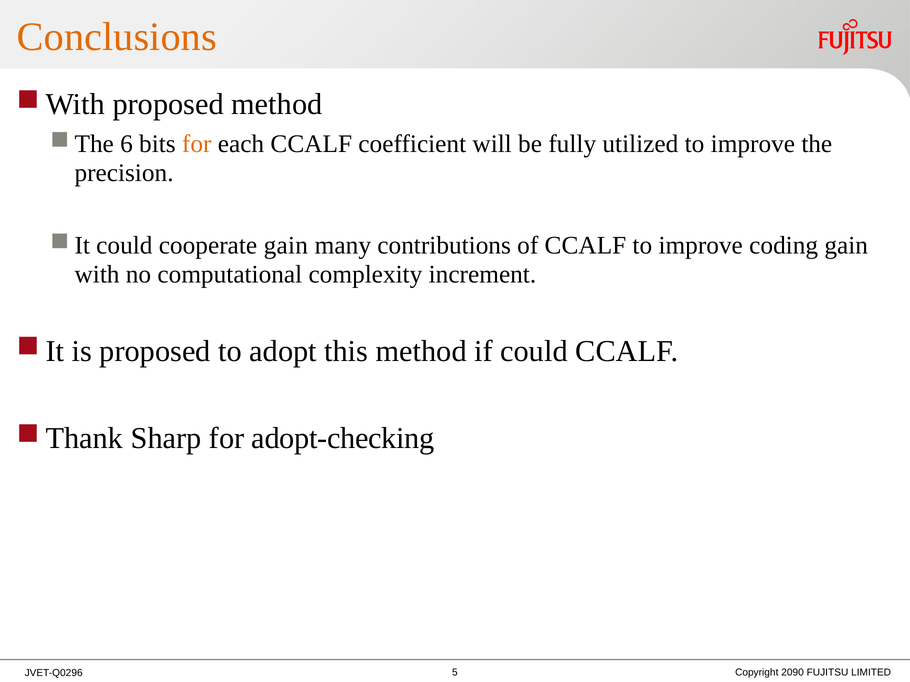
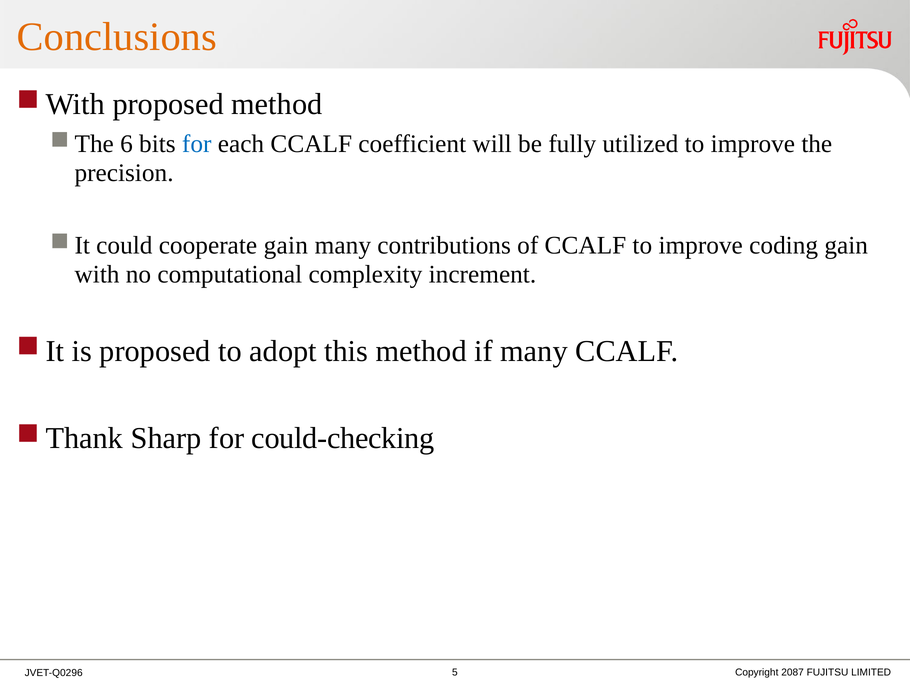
for colour: orange -> blue (197, 144)
if could: could -> many (534, 351)
adopt-checking: adopt-checking -> could-checking (343, 439)
2090: 2090 -> 2087 (793, 673)
